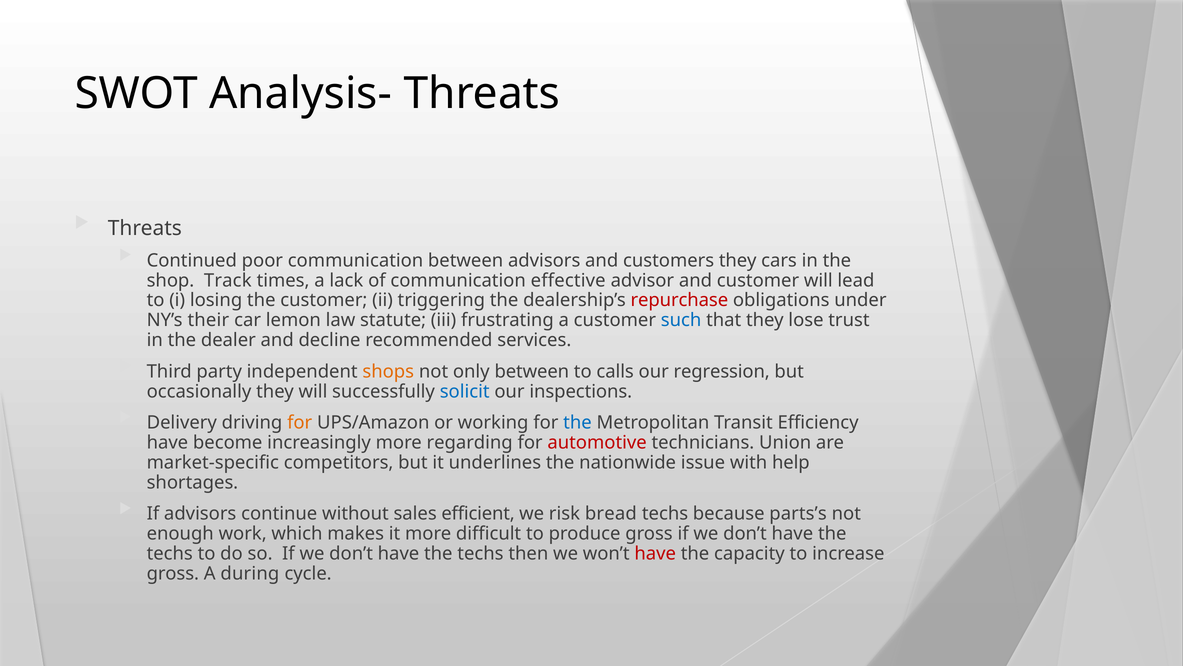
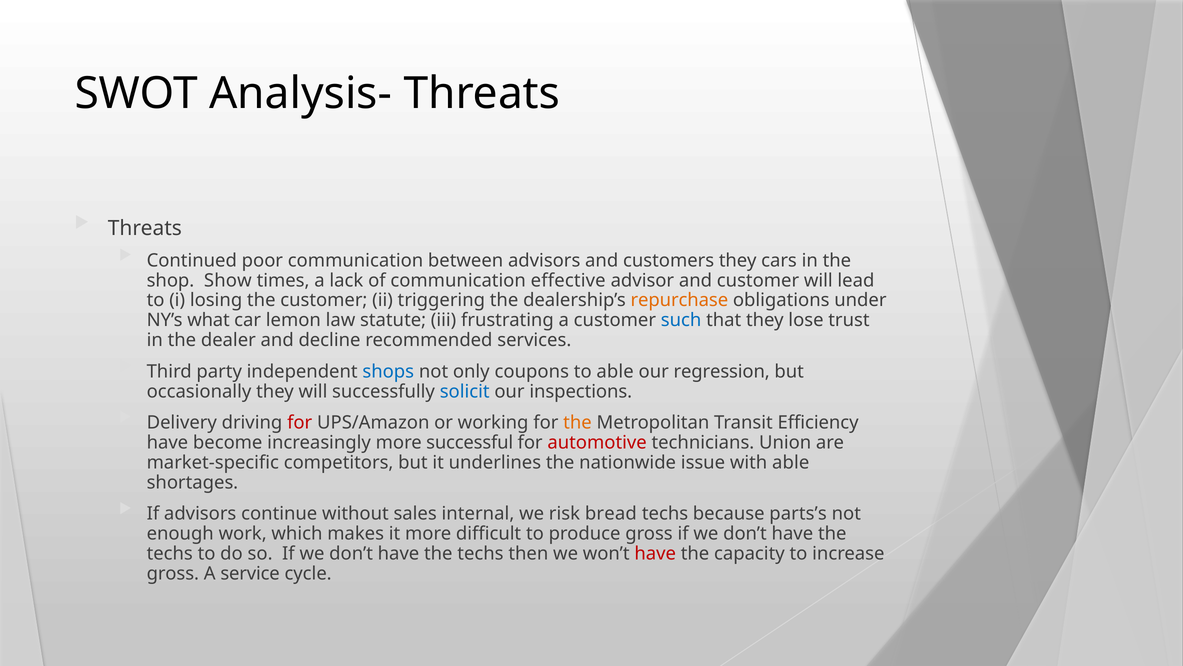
Track: Track -> Show (228, 280)
repurchase colour: red -> orange (679, 300)
their: their -> what (209, 320)
shops colour: orange -> blue (388, 371)
only between: between -> coupons (532, 371)
to calls: calls -> able (615, 371)
for colour: orange -> red (300, 422)
the colour: blue -> orange (577, 422)
regarding: regarding -> successful (470, 442)
with help: help -> able (791, 462)
efficient: efficient -> internal (478, 513)
during: during -> service (250, 573)
